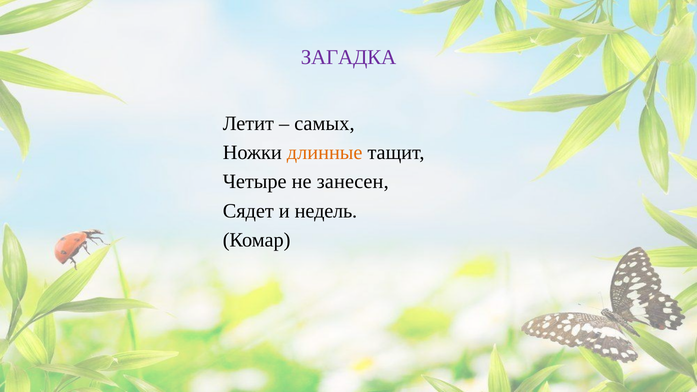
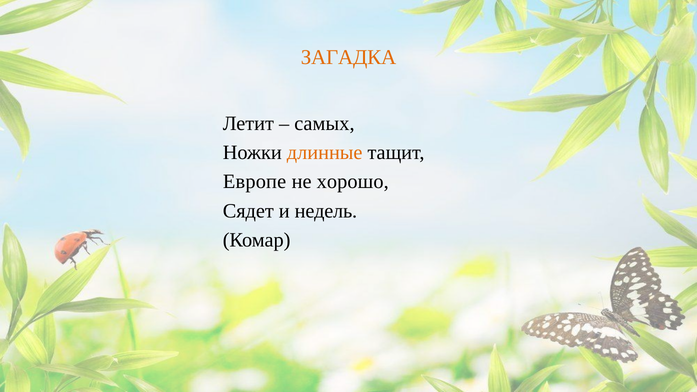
ЗАГАДКА colour: purple -> orange (349, 57)
Четыре: Четыре -> Европе (255, 182)
занесен: занесен -> хорошо (353, 182)
